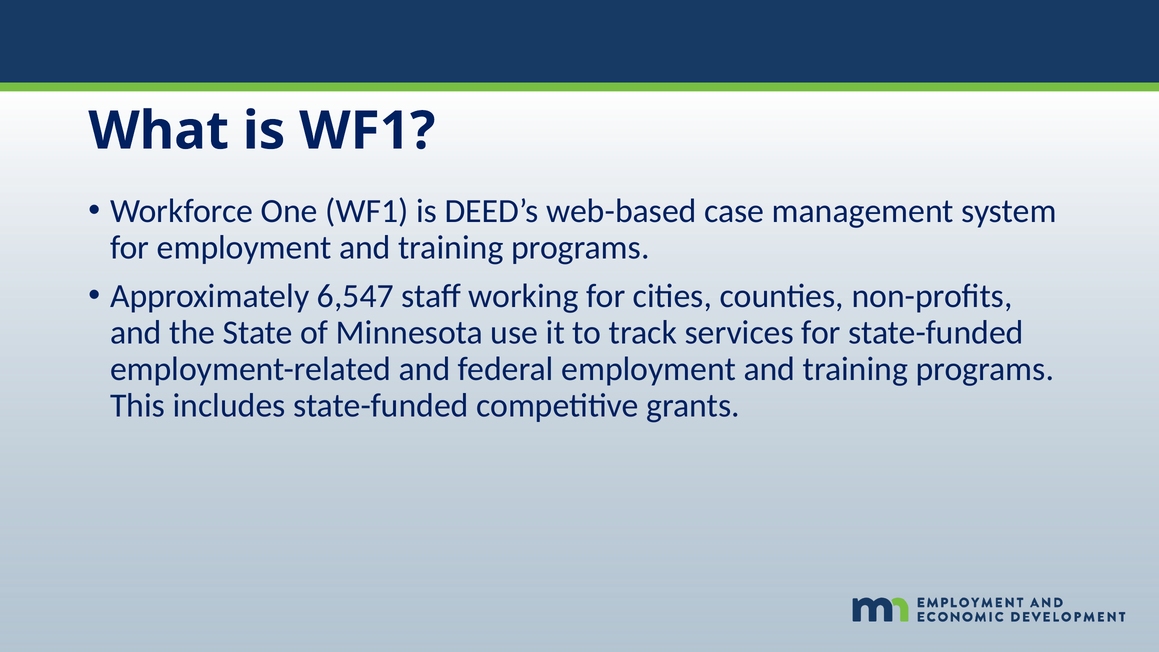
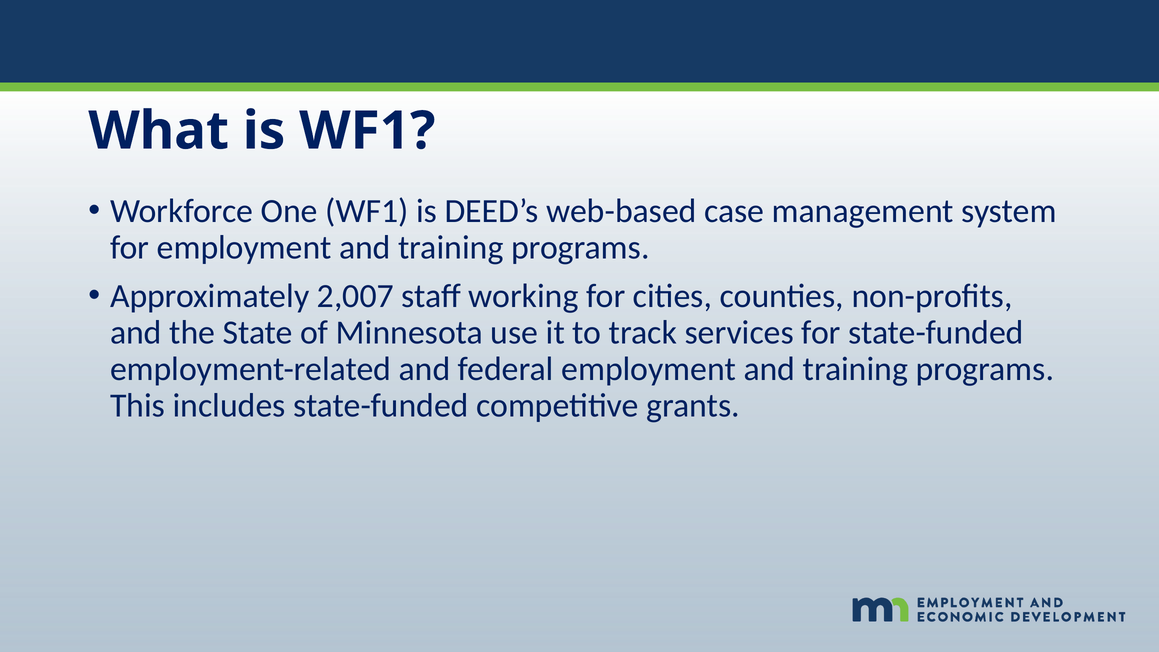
6,547: 6,547 -> 2,007 (355, 296)
